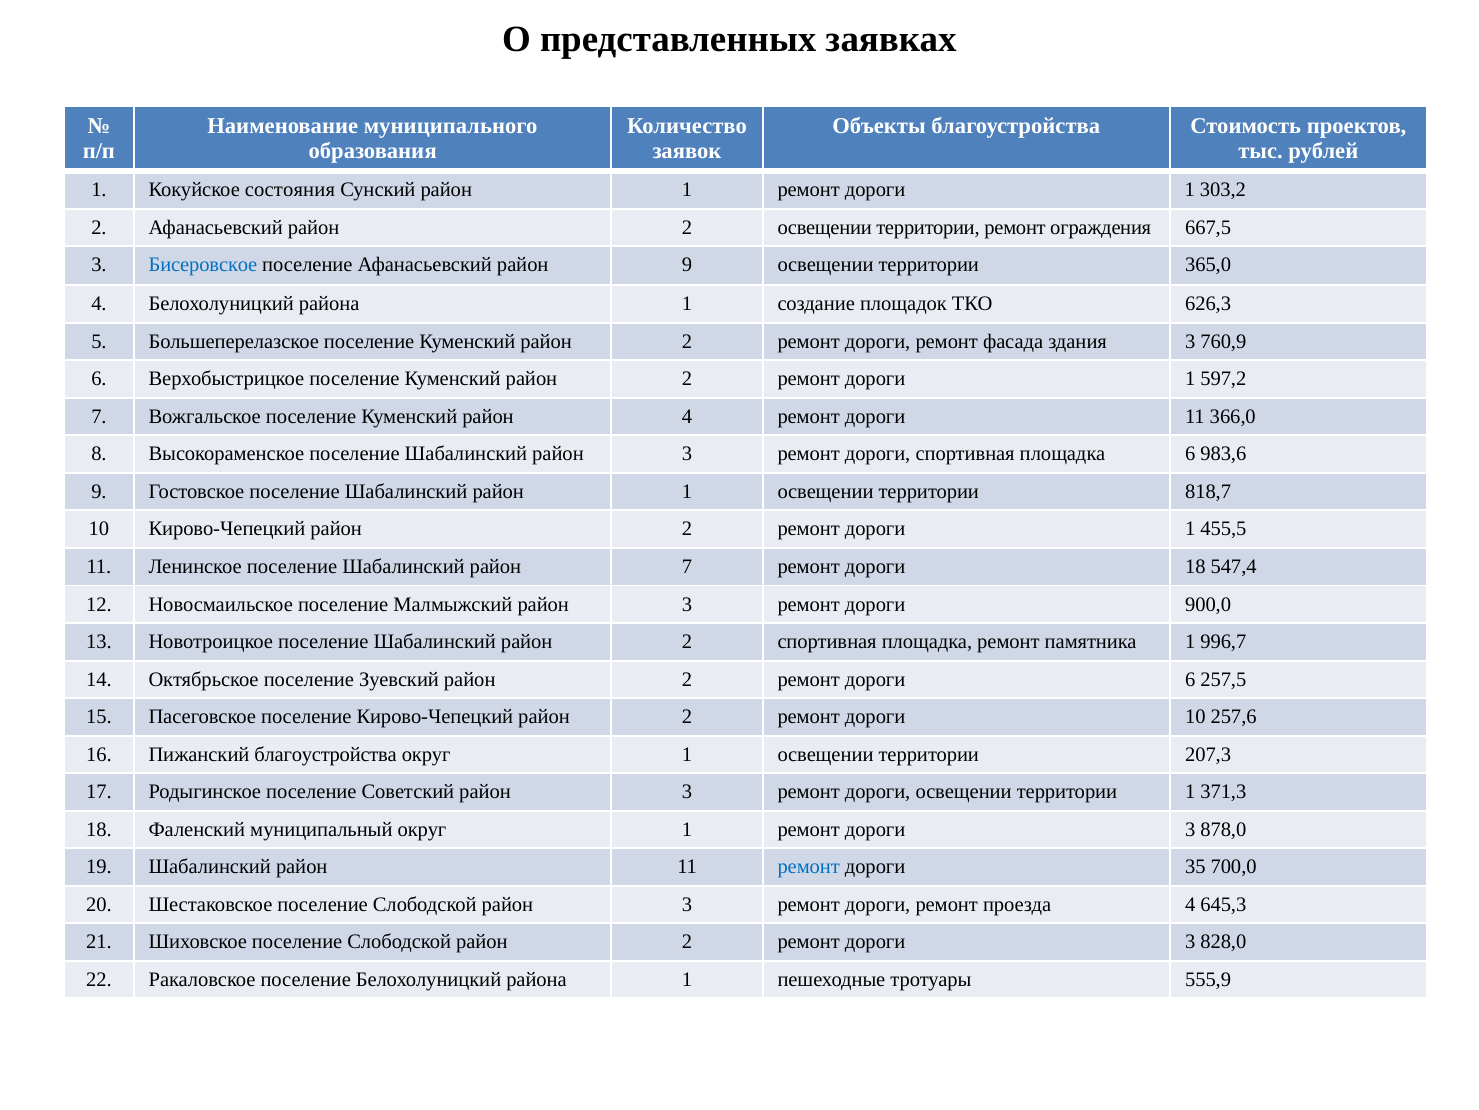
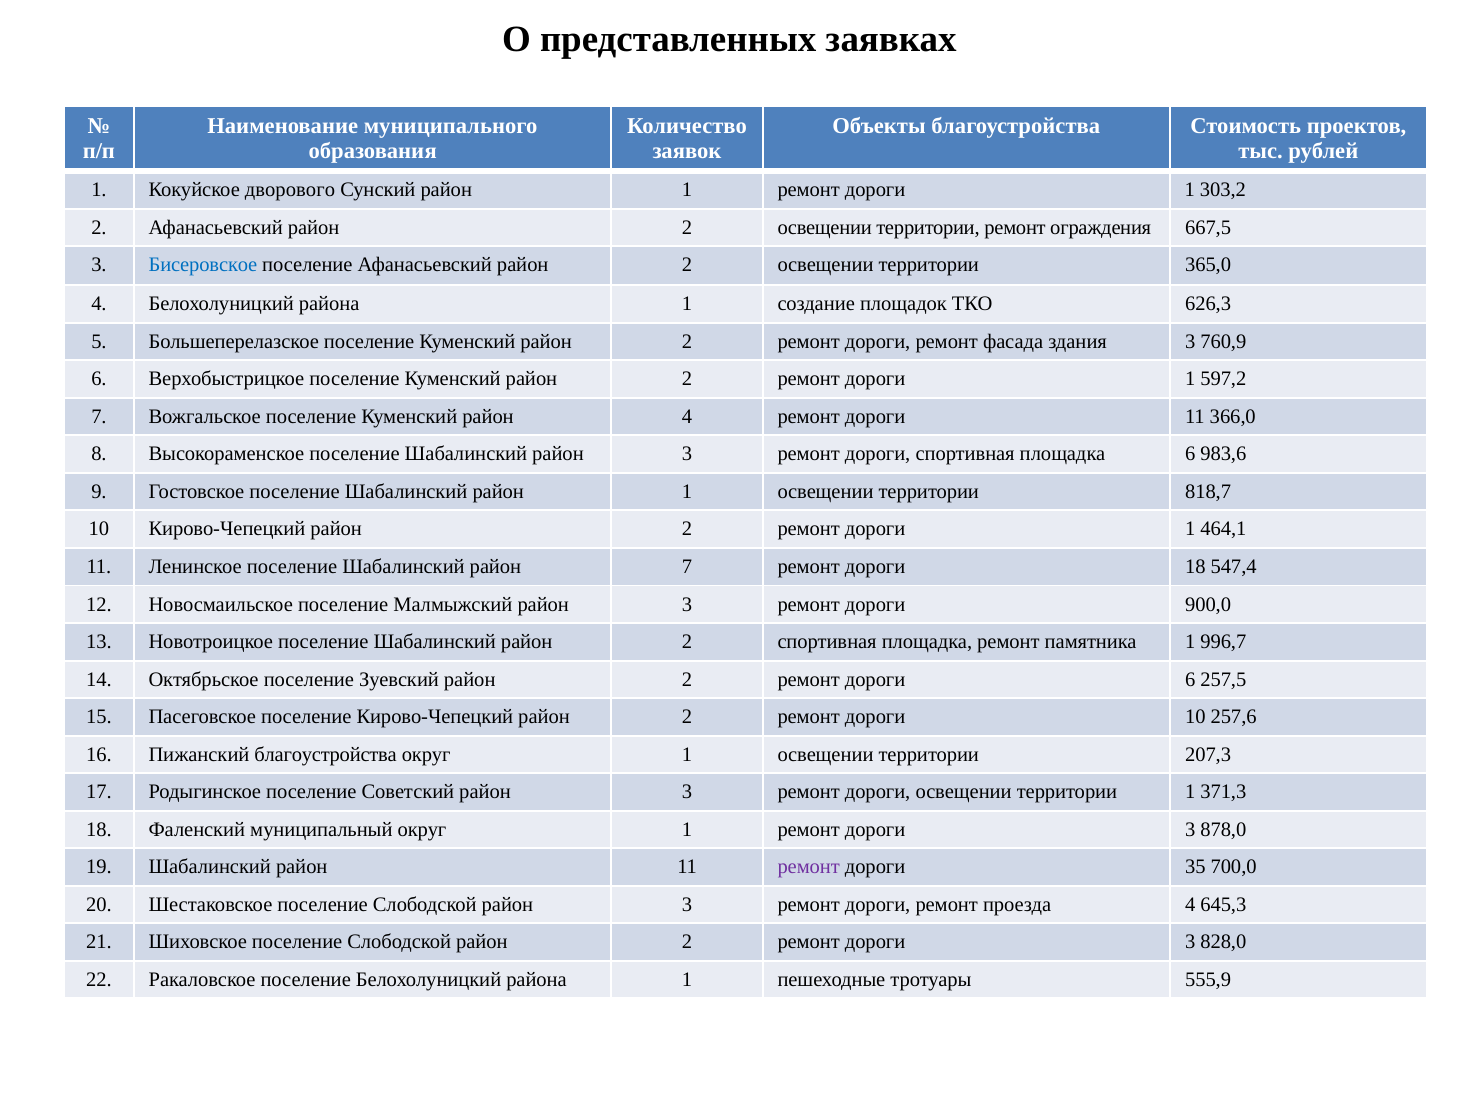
состояния: состояния -> дворового (290, 190)
поселение Афанасьевский район 9: 9 -> 2 (687, 265)
455,5: 455,5 -> 464,1 (1223, 529)
ремонт colour: blue -> purple (809, 867)
